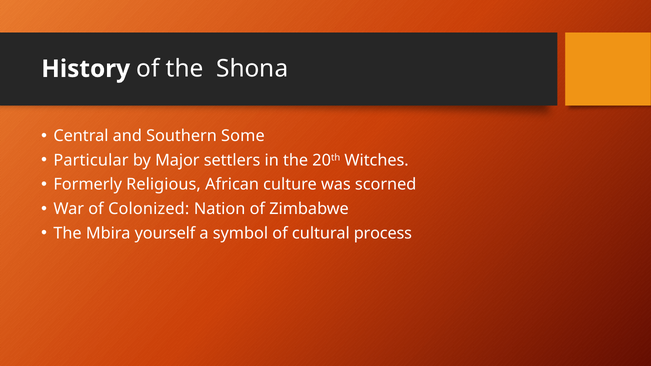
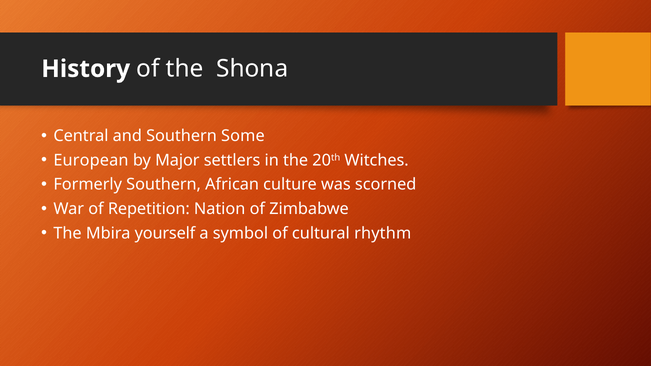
Particular: Particular -> European (91, 160)
Formerly Religious: Religious -> Southern (164, 185)
Colonized: Colonized -> Repetition (149, 209)
process: process -> rhythm (383, 233)
